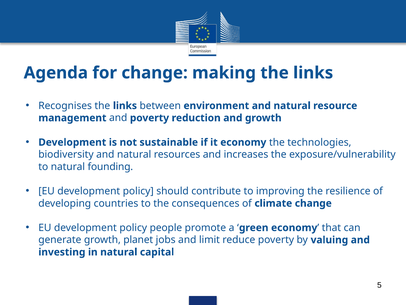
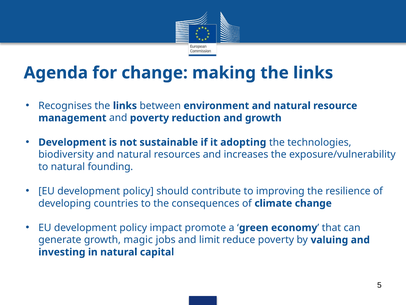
it economy: economy -> adopting (243, 142)
people: people -> impact (166, 227)
planet: planet -> magic (138, 240)
